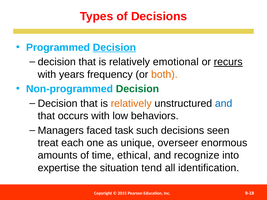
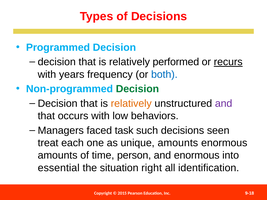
Decision underline: present -> none (114, 47)
emotional: emotional -> performed (176, 62)
both colour: orange -> blue (164, 74)
and colour: blue -> purple (224, 104)
unique overseer: overseer -> amounts (178, 143)
ethical: ethical -> person (134, 156)
and recognize: recognize -> enormous (197, 156)
expertise: expertise -> essential (59, 168)
tend: tend -> right (152, 168)
